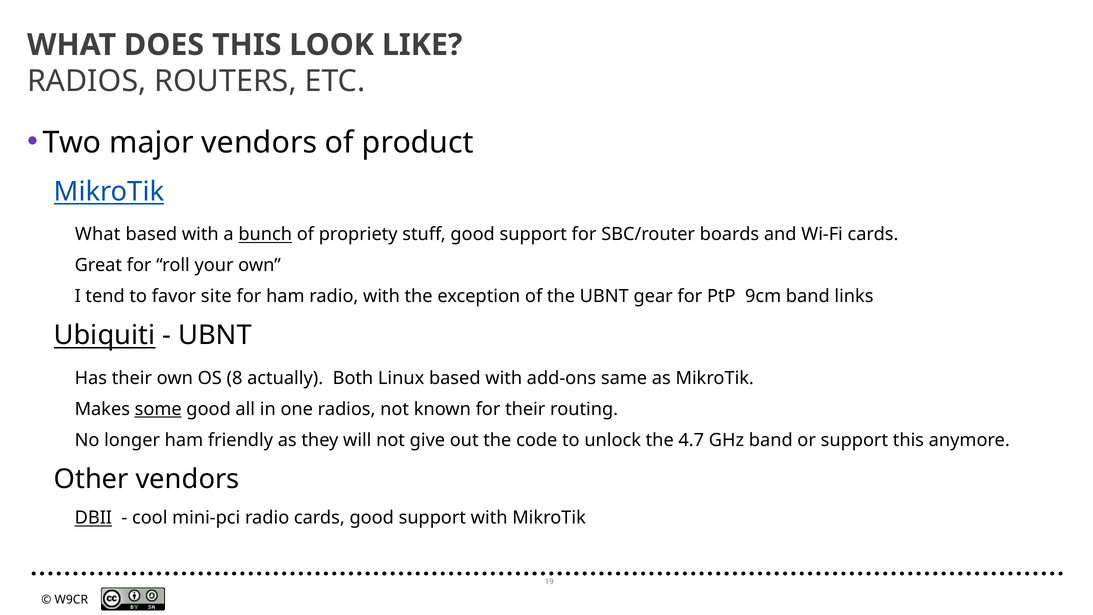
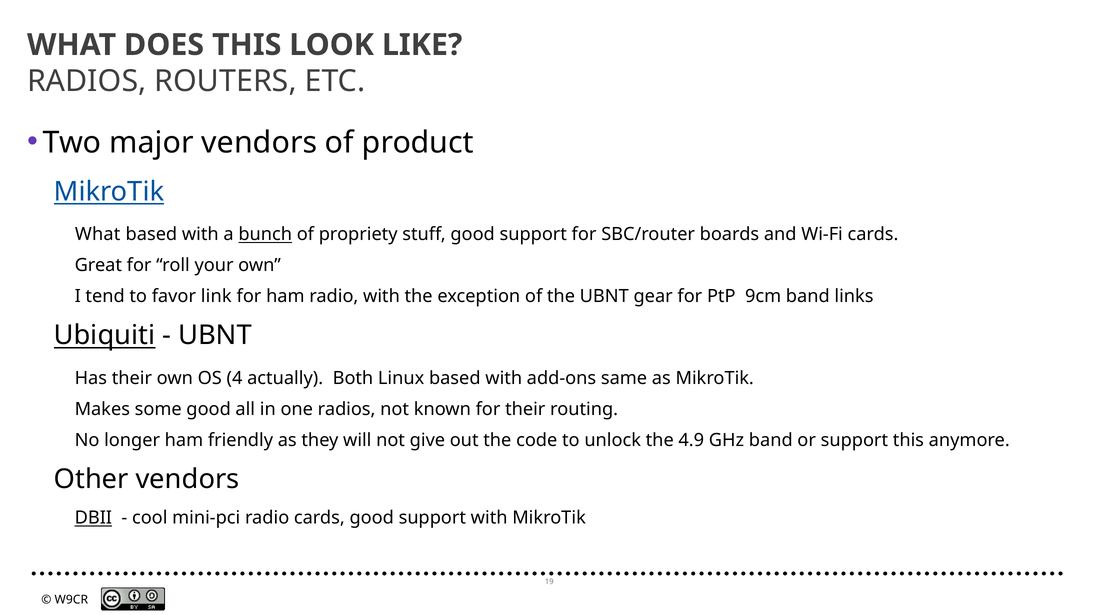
site: site -> link (216, 296)
8: 8 -> 4 (235, 378)
some underline: present -> none (158, 409)
4.7: 4.7 -> 4.9 (691, 440)
